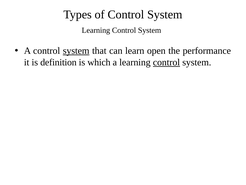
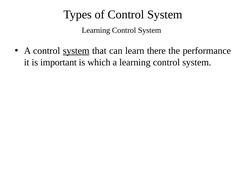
open: open -> there (156, 51)
definition: definition -> important (58, 62)
control underline: present -> none (166, 62)
